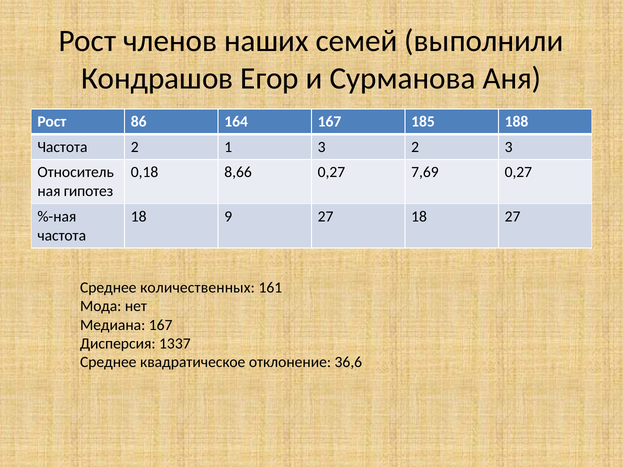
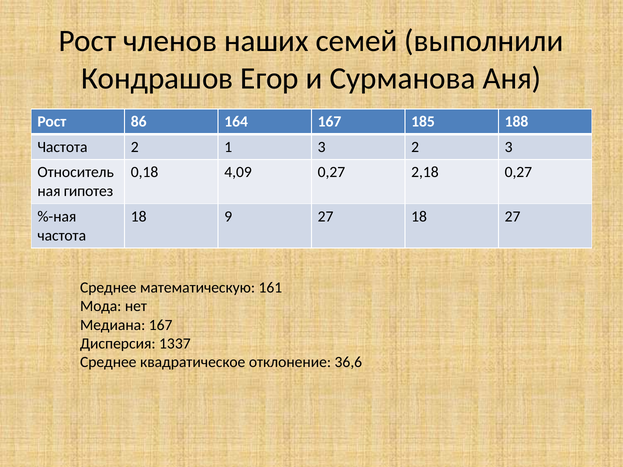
8,66: 8,66 -> 4,09 (238, 172)
7,69: 7,69 -> 2,18 (425, 172)
количественных: количественных -> математическую (198, 288)
